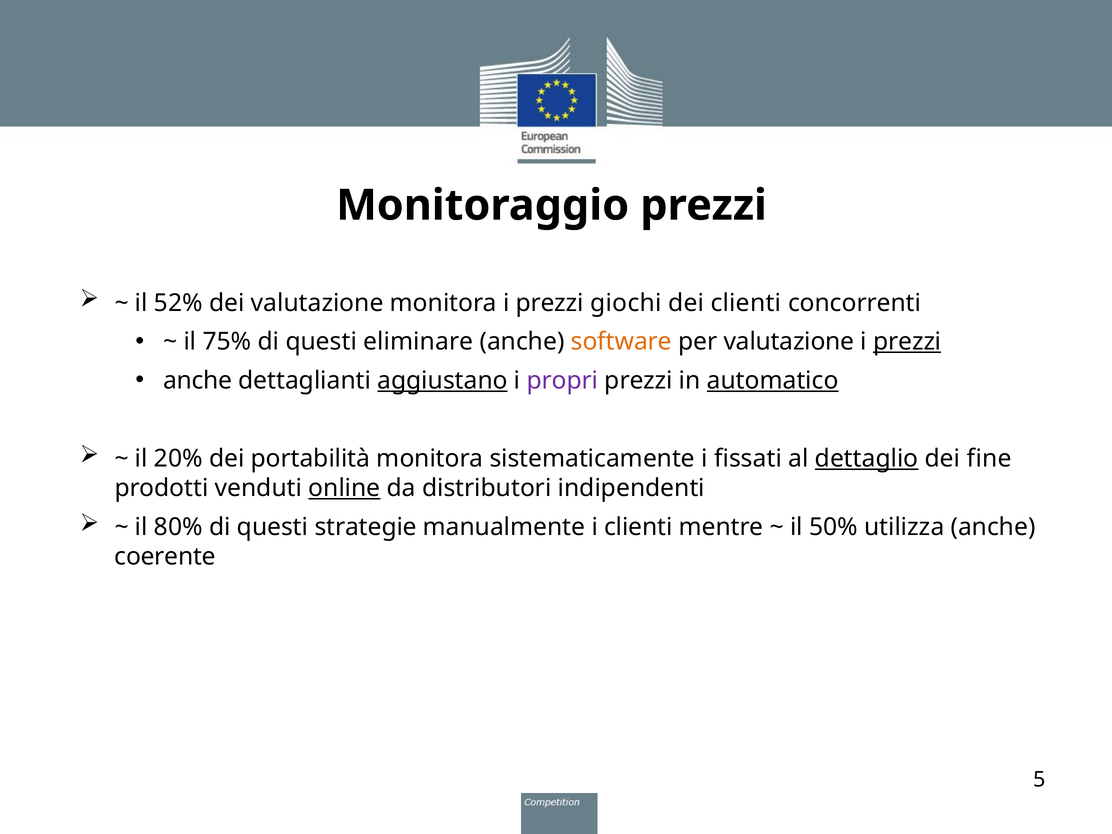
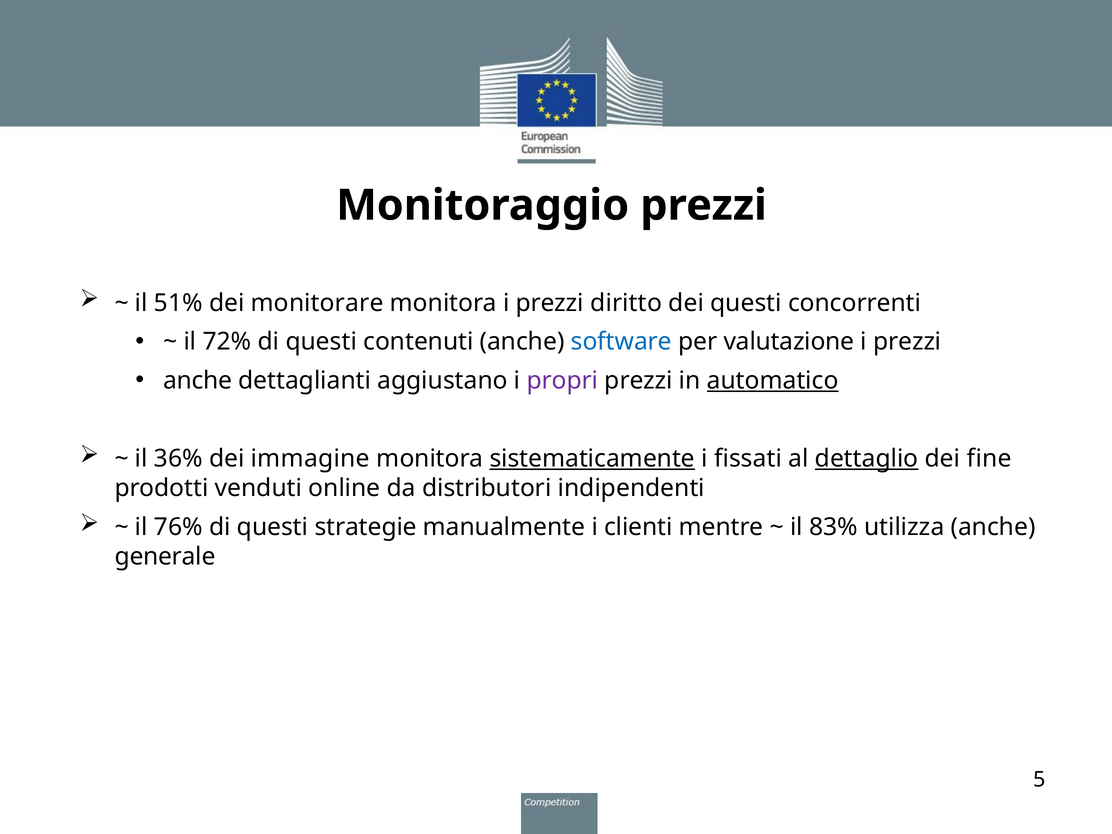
52%: 52% -> 51% (178, 303)
dei valutazione: valutazione -> monitorare (317, 303)
giochi: giochi -> diritto (626, 303)
dei clienti: clienti -> questi (746, 303)
75%: 75% -> 72% (227, 342)
eliminare: eliminare -> contenuti (418, 342)
software colour: orange -> blue (621, 342)
prezzi underline: present -> none (907, 342)
aggiustano underline: present -> none (443, 381)
20%: 20% -> 36% (178, 459)
portabilità: portabilità -> immagine (310, 459)
sistematicamente underline: none -> present (592, 459)
online underline: present -> none (344, 488)
80%: 80% -> 76% (178, 527)
50%: 50% -> 83% (834, 527)
coerente: coerente -> generale (165, 557)
